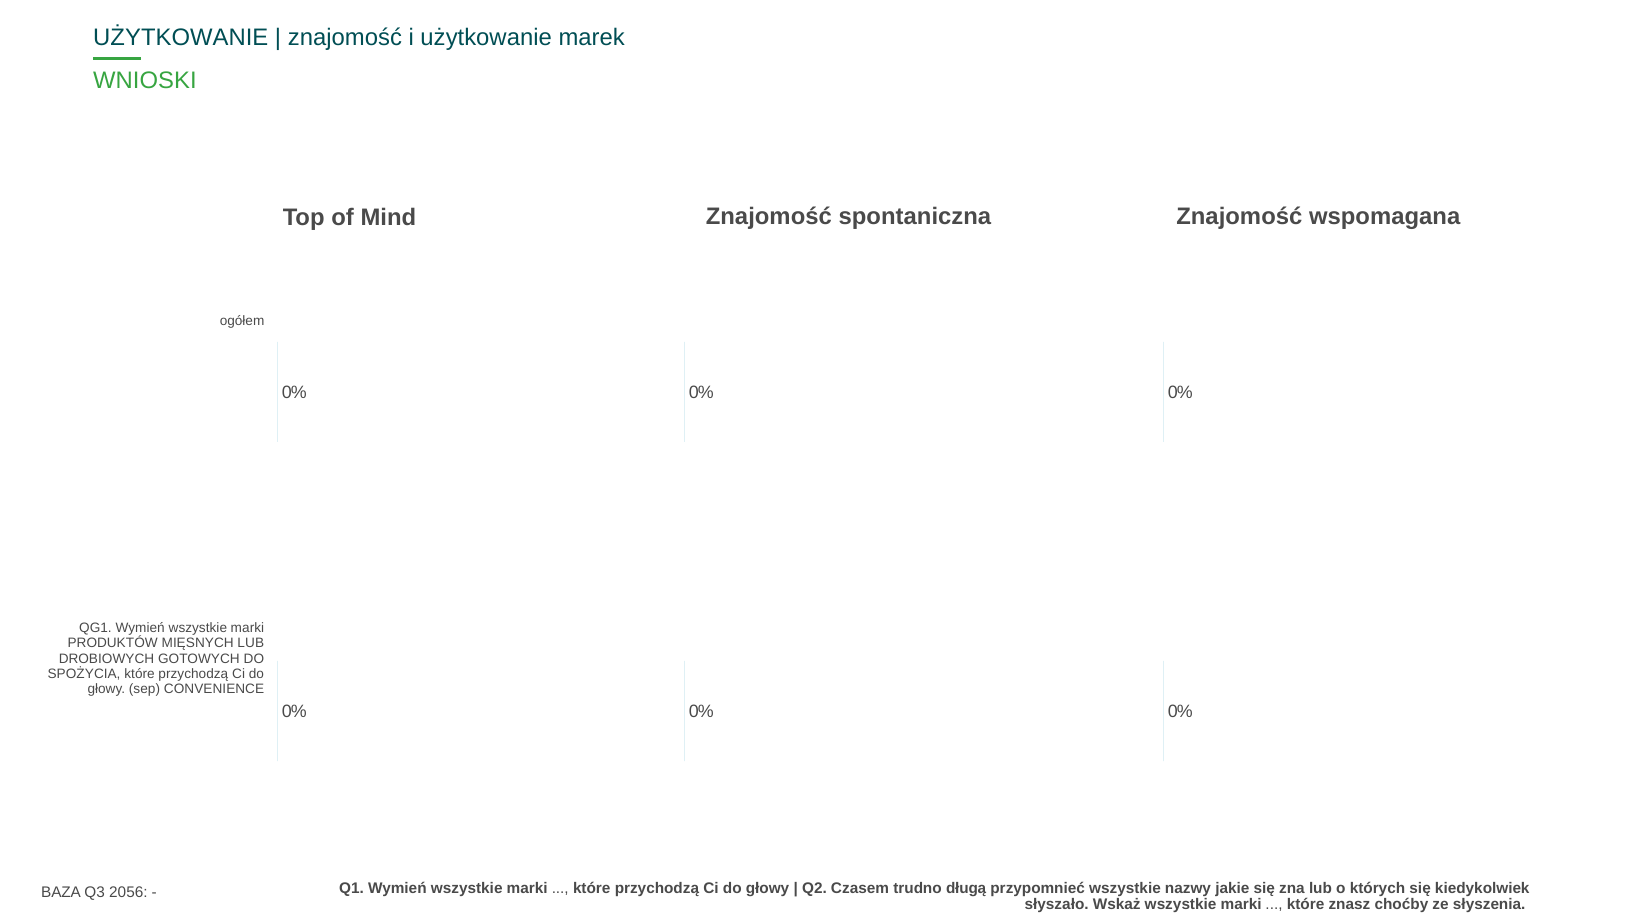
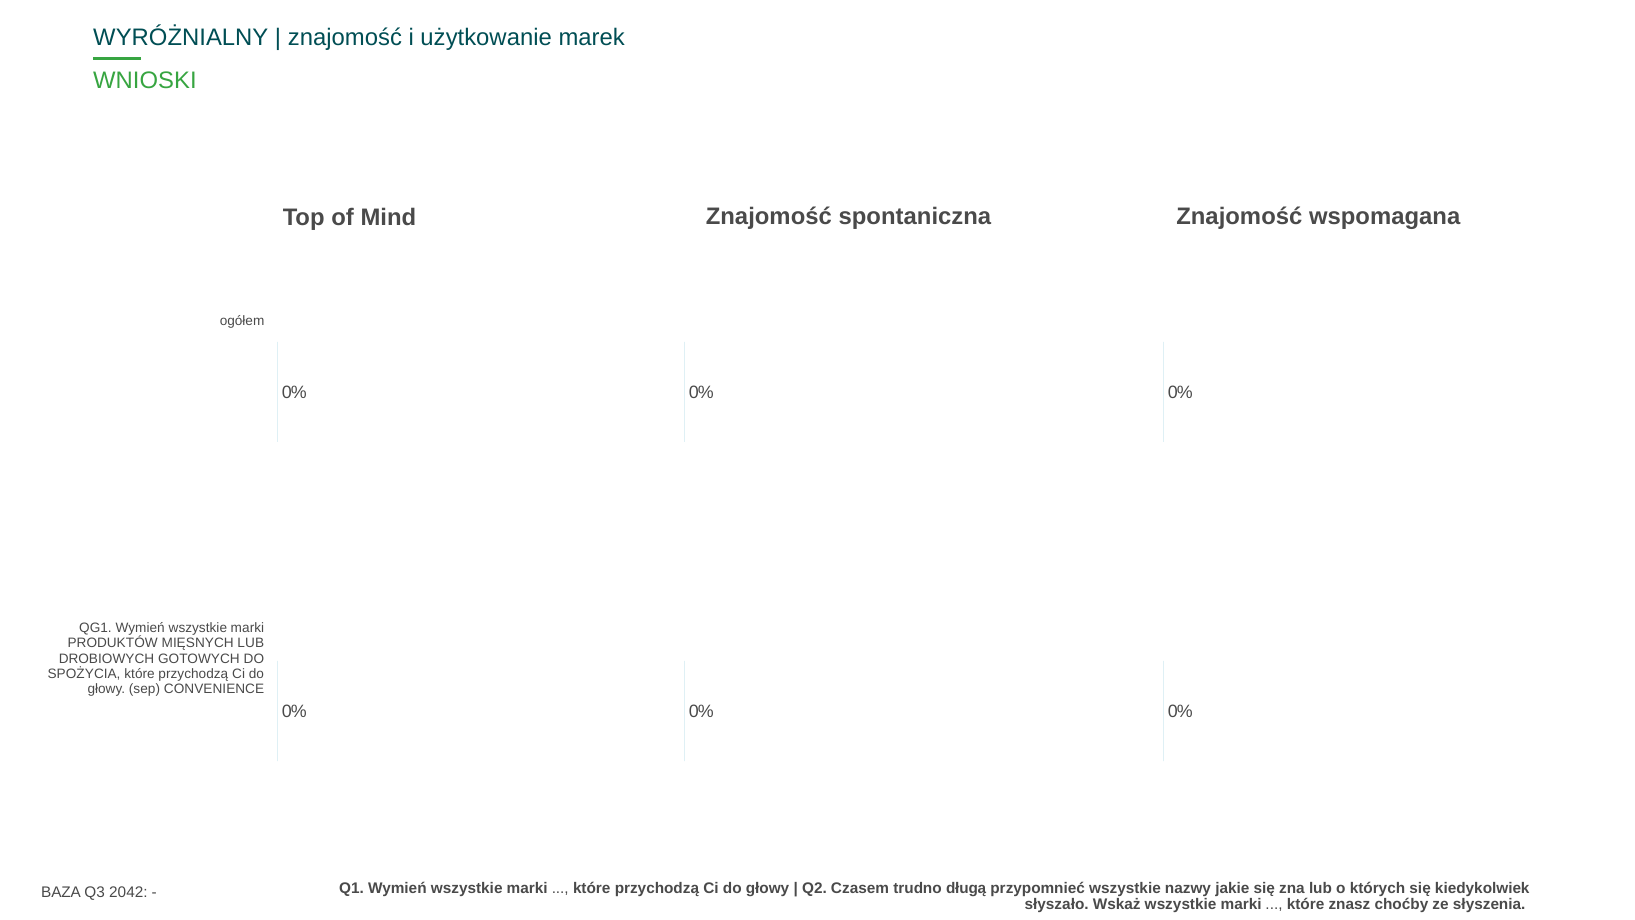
UŻYTKOWANIE: UŻYTKOWANIE -> WYRÓŻNIALNY (181, 38)
2056: 2056 -> 2042 (128, 892)
